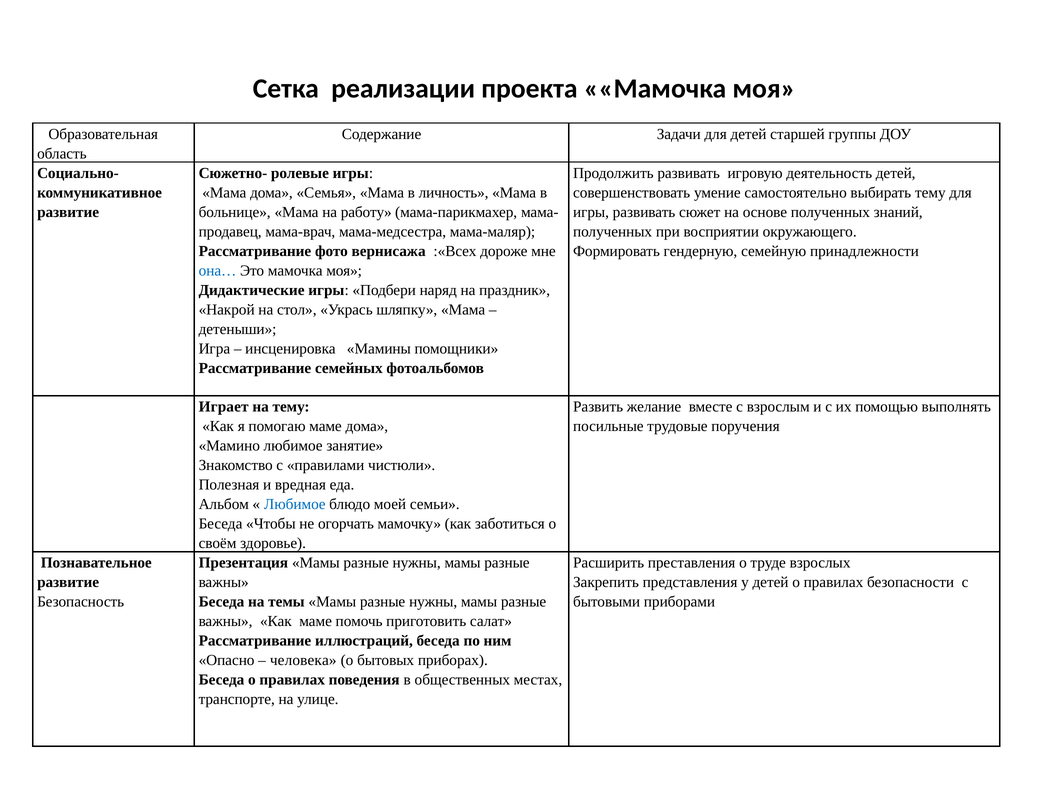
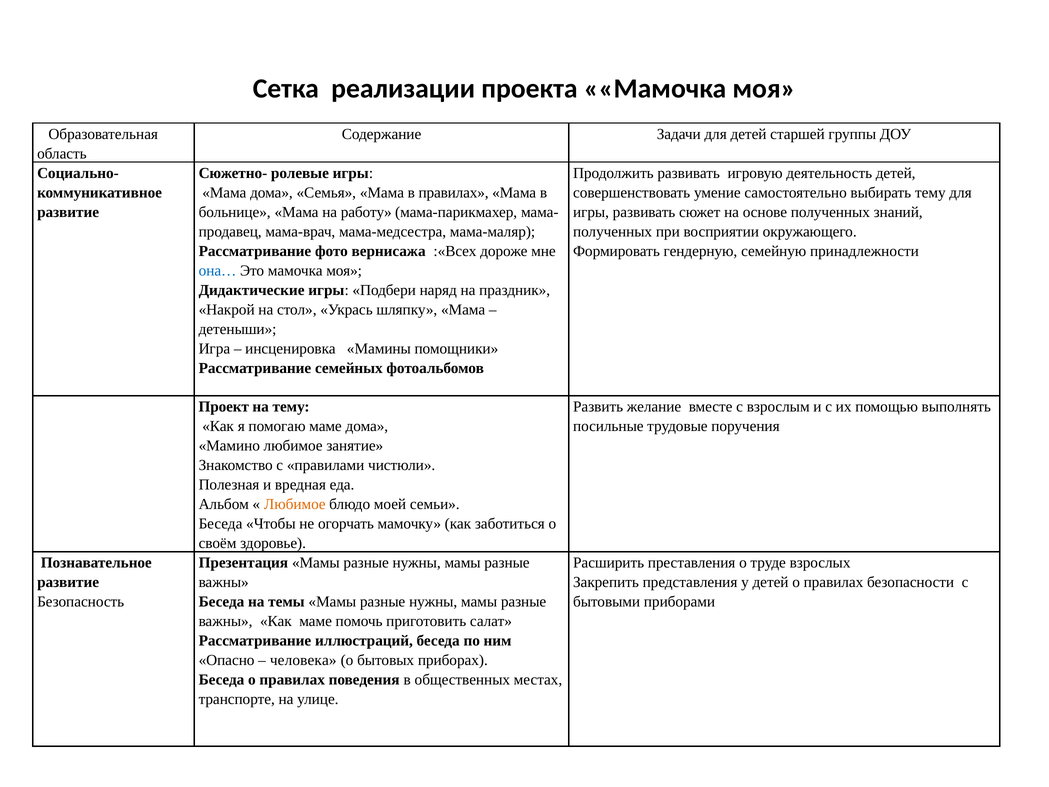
в личность: личность -> правилах (454, 193)
Играет: Играет -> Проект (224, 407)
Любимое colour: blue -> orange (295, 504)
